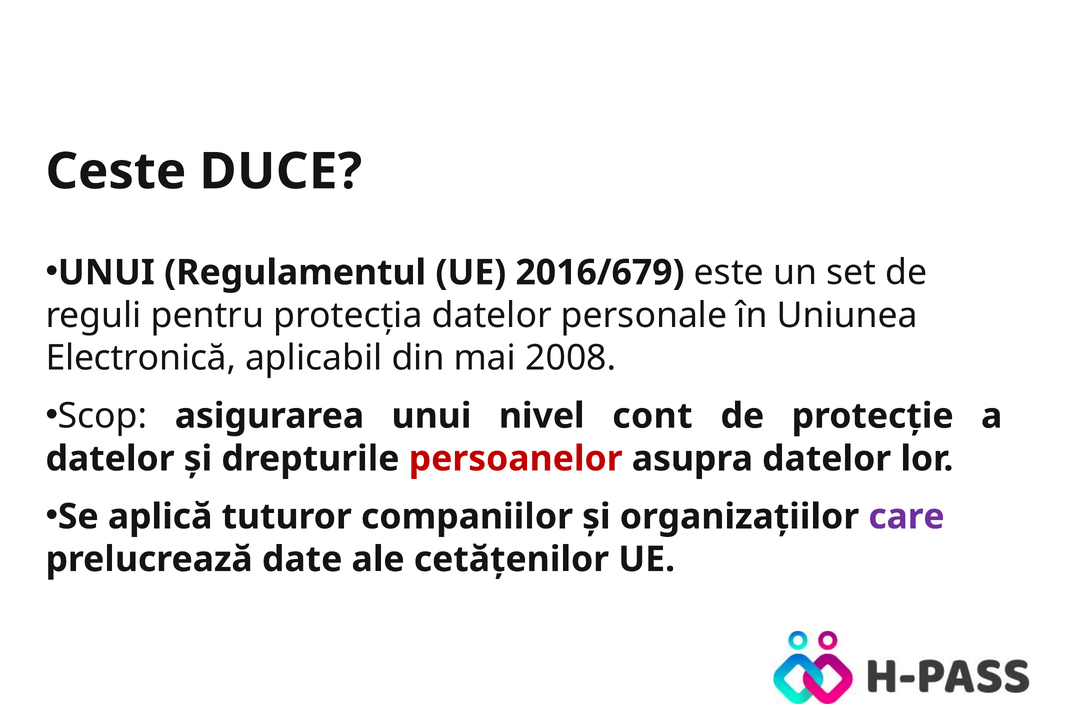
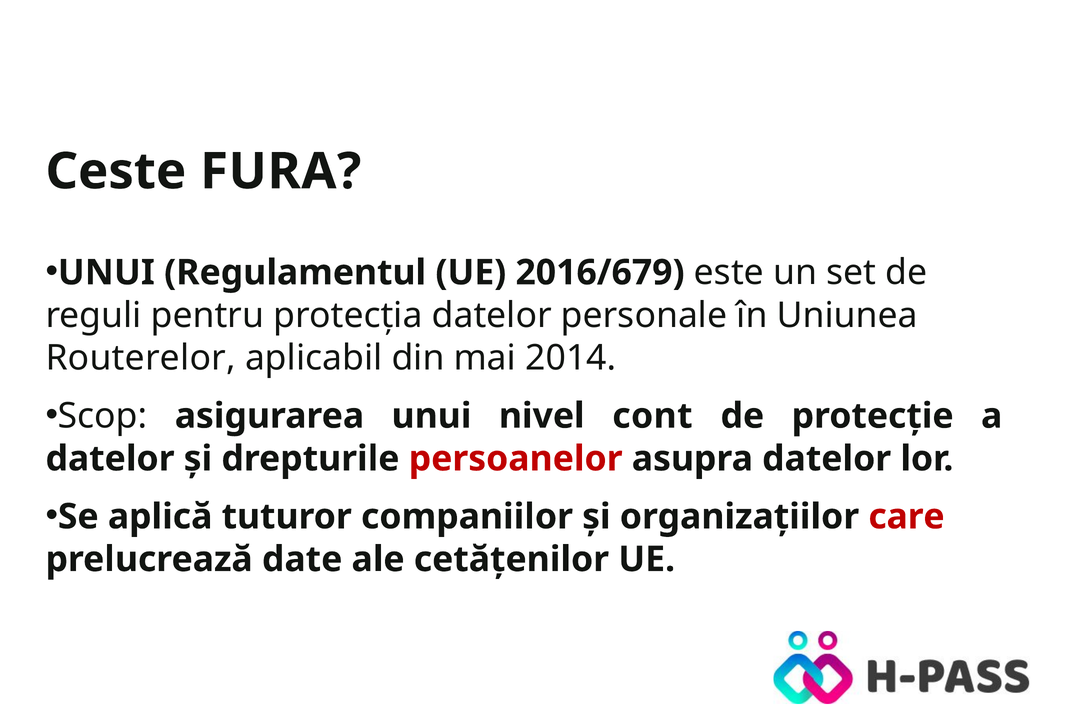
DUCE: DUCE -> FURA (281, 172)
Electronică: Electronică -> Routerelor (141, 358)
2008: 2008 -> 2014 (571, 358)
care colour: purple -> red (907, 517)
